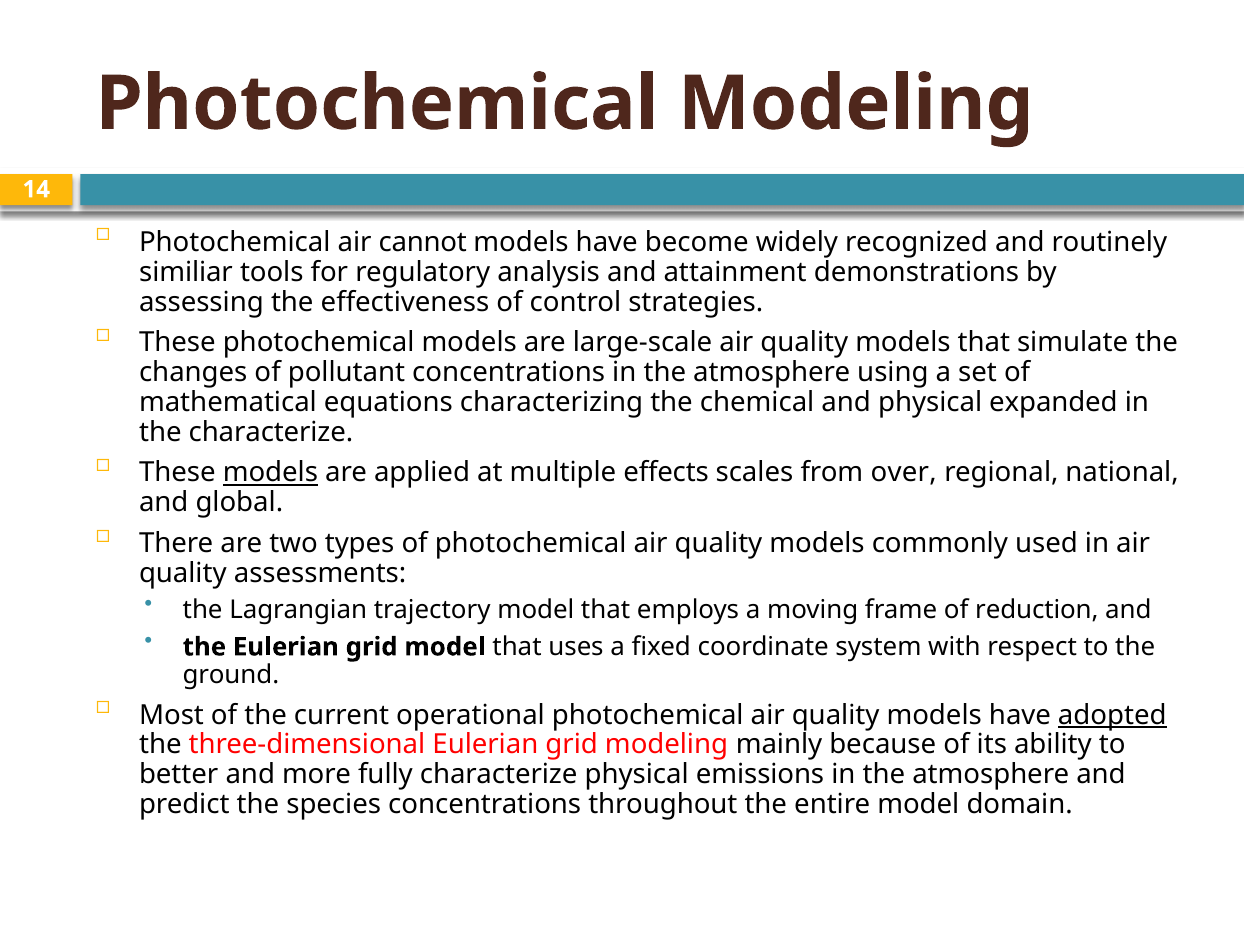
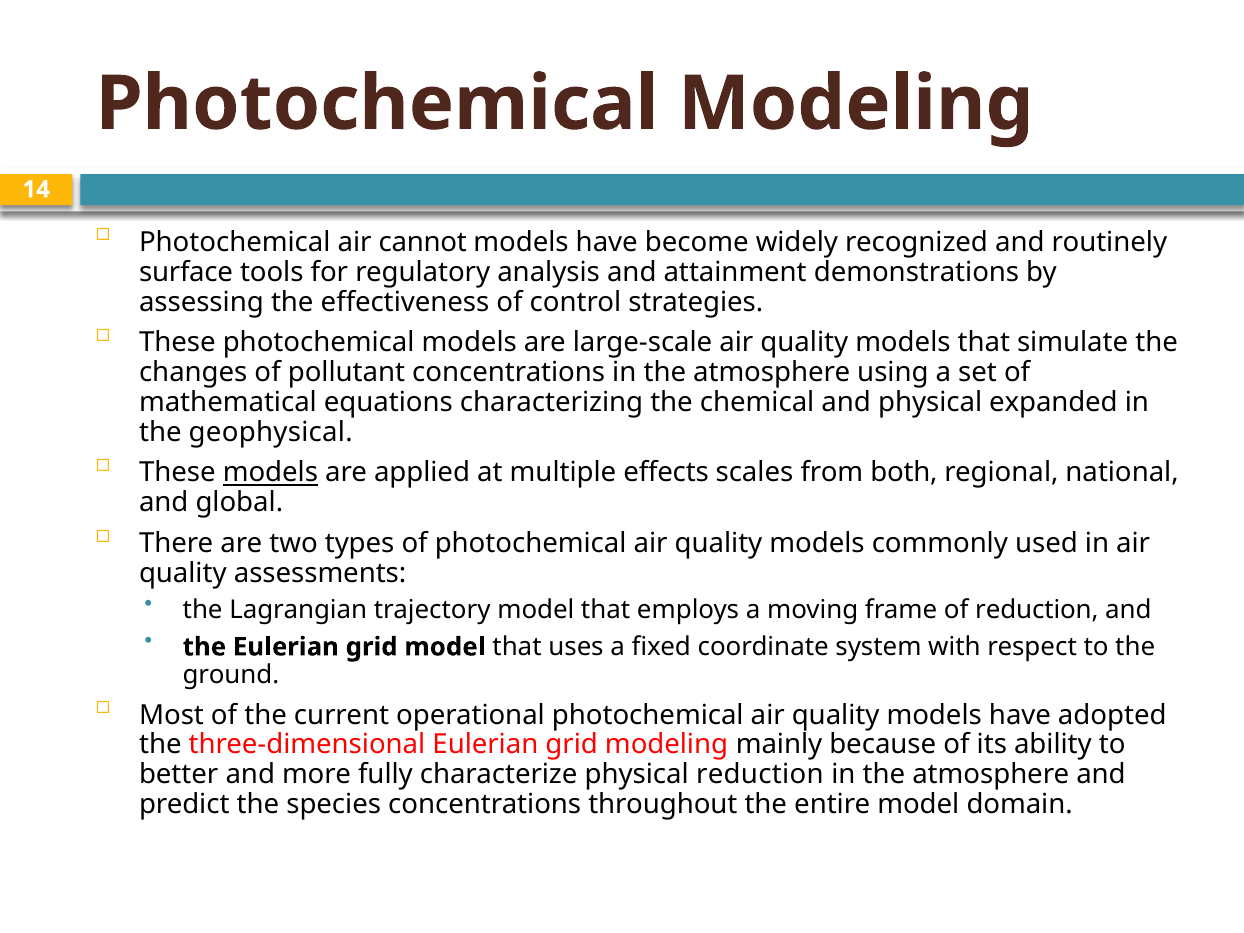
similiar: similiar -> surface (186, 272)
the characterize: characterize -> geophysical (271, 432)
over: over -> both (904, 473)
adopted underline: present -> none (1112, 715)
physical emissions: emissions -> reduction (760, 775)
